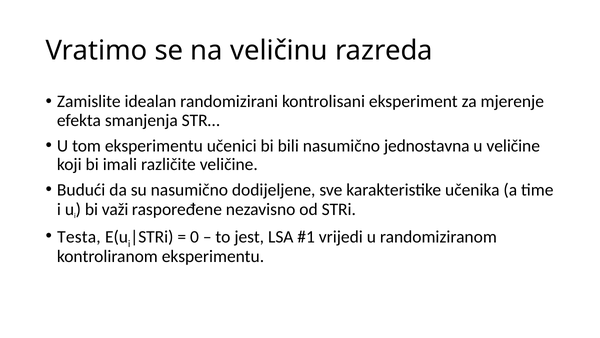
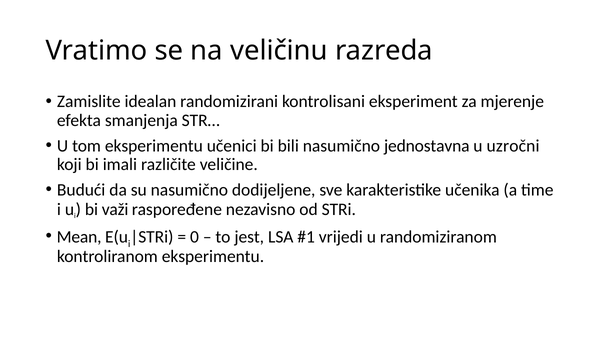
u veličine: veličine -> uzročni (513, 146)
Testa: Testa -> Mean (79, 237)
